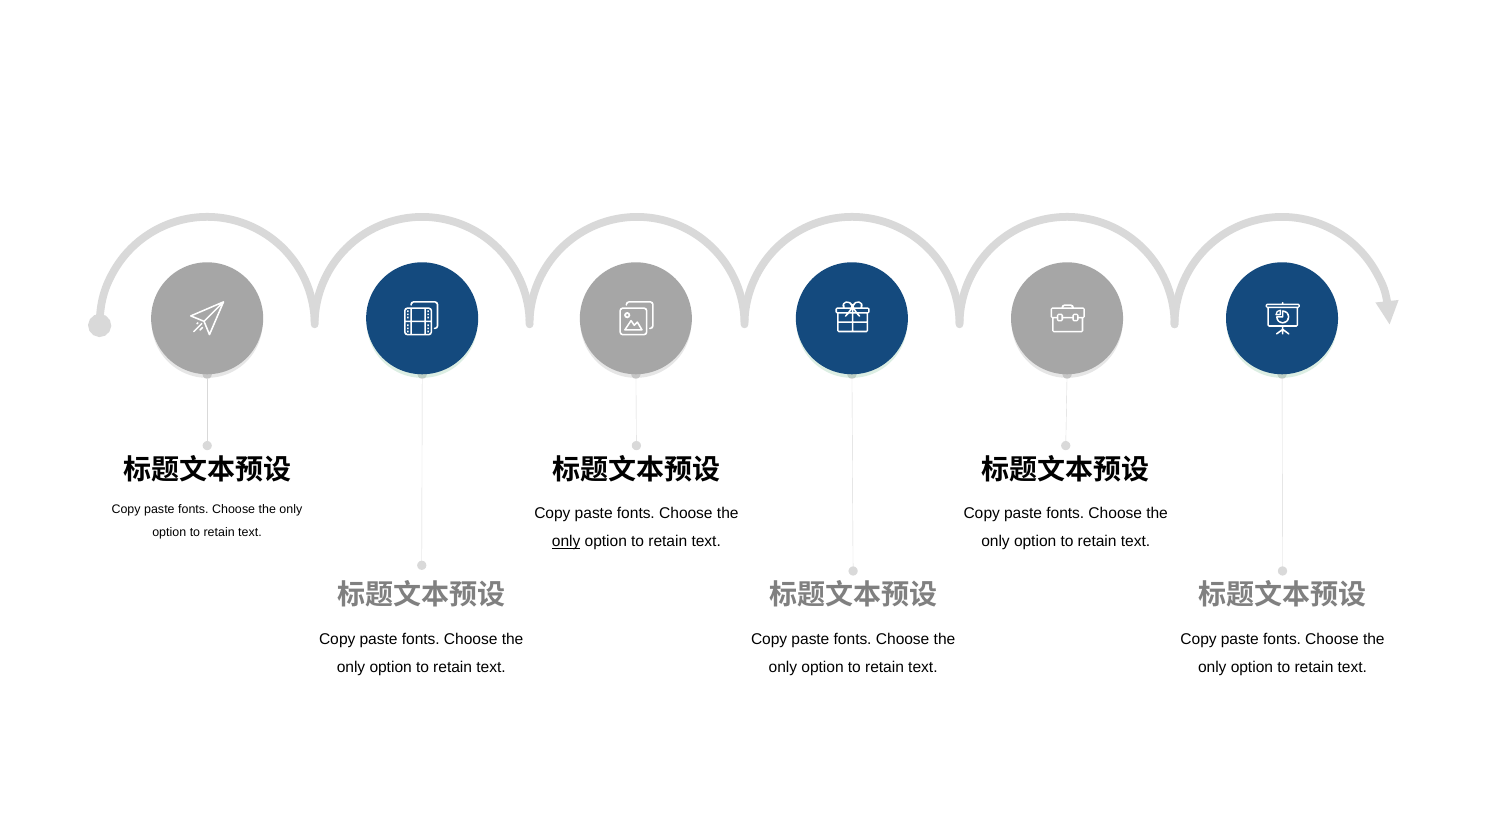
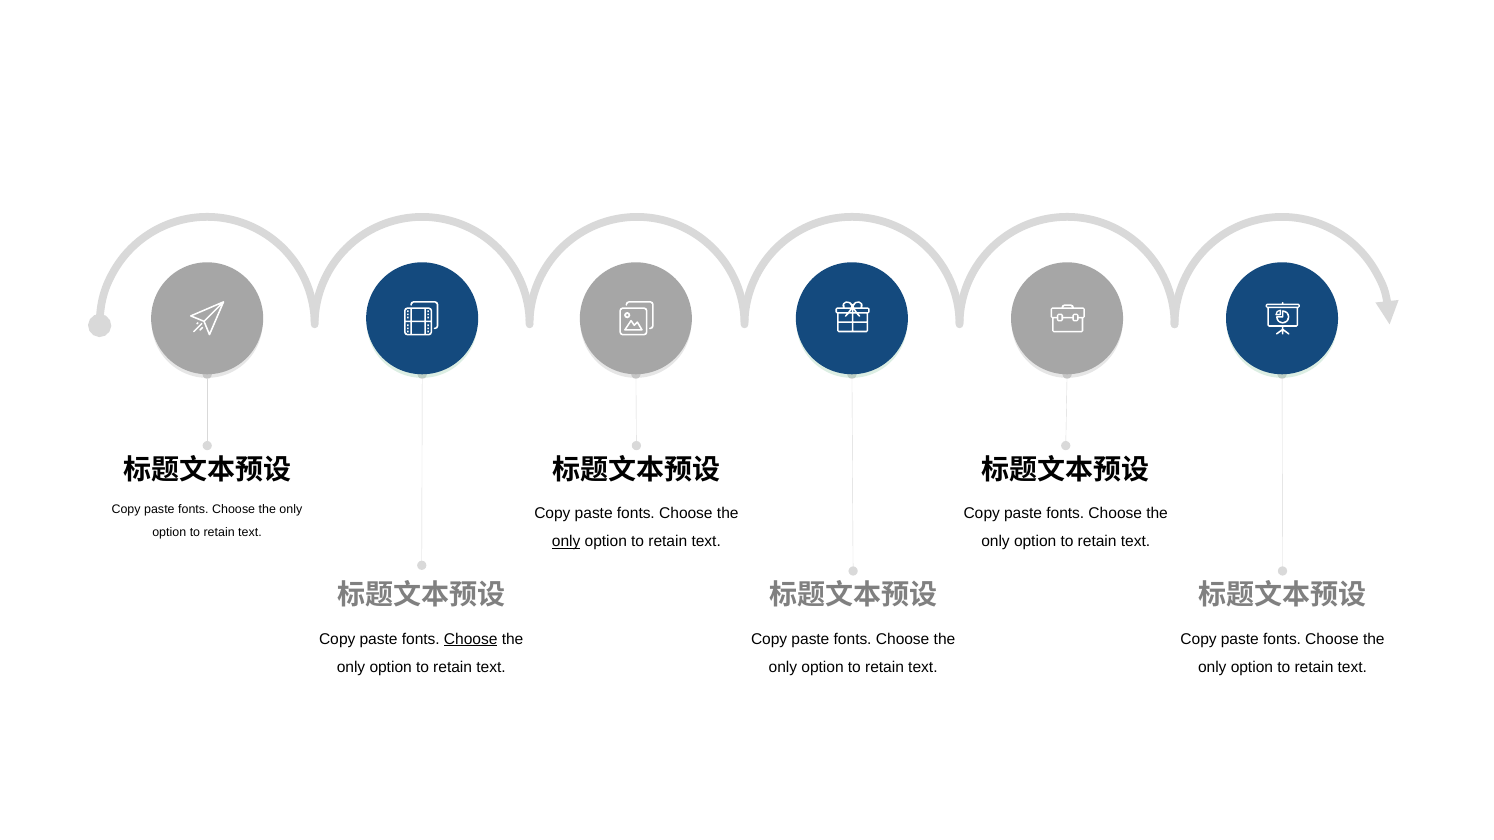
Choose underline: none -> present (471, 639)
